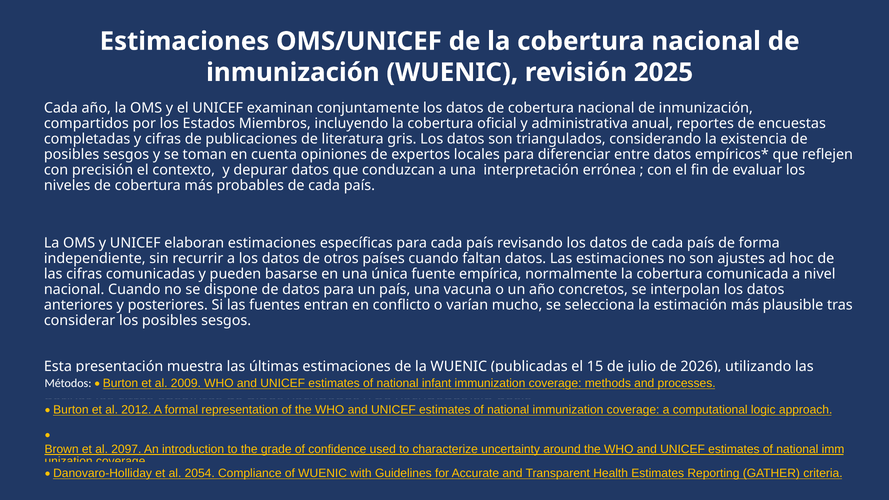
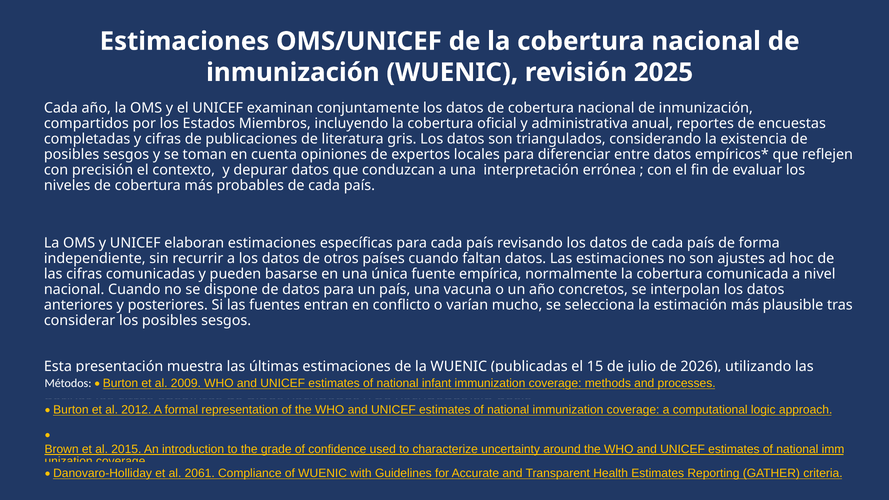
2097: 2097 -> 2015 (126, 449)
2054: 2054 -> 2061 (200, 473)
